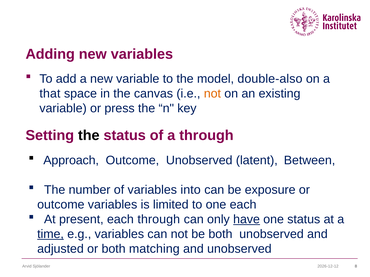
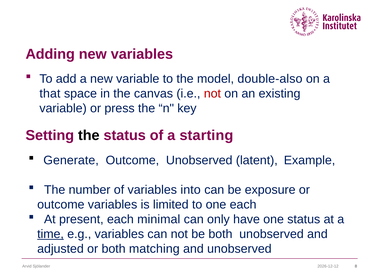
not colour: orange -> red (212, 94)
a through: through -> starting (206, 136)
Approach: Approach -> Generate (71, 161)
Between: Between -> Example (310, 161)
each through: through -> minimal (159, 220)
have underline: present -> none (247, 220)
